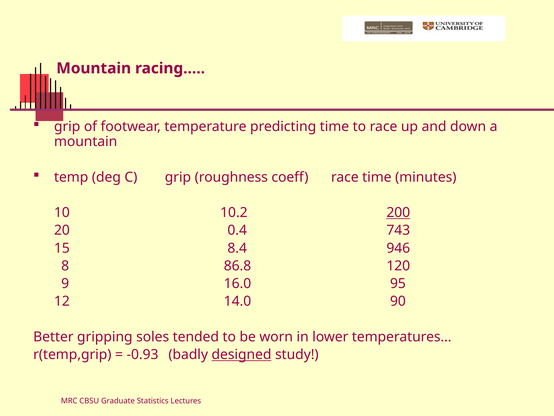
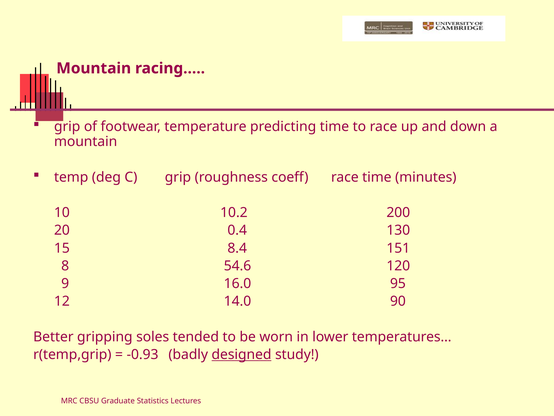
200 underline: present -> none (398, 212)
743: 743 -> 130 (398, 230)
946: 946 -> 151 (398, 248)
86.8: 86.8 -> 54.6 (238, 266)
